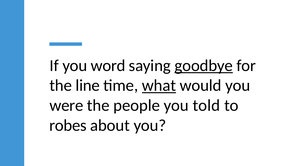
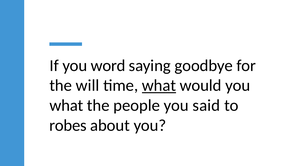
goodbye underline: present -> none (204, 66)
line: line -> will (88, 86)
were: were -> what (66, 106)
told: told -> said (206, 106)
